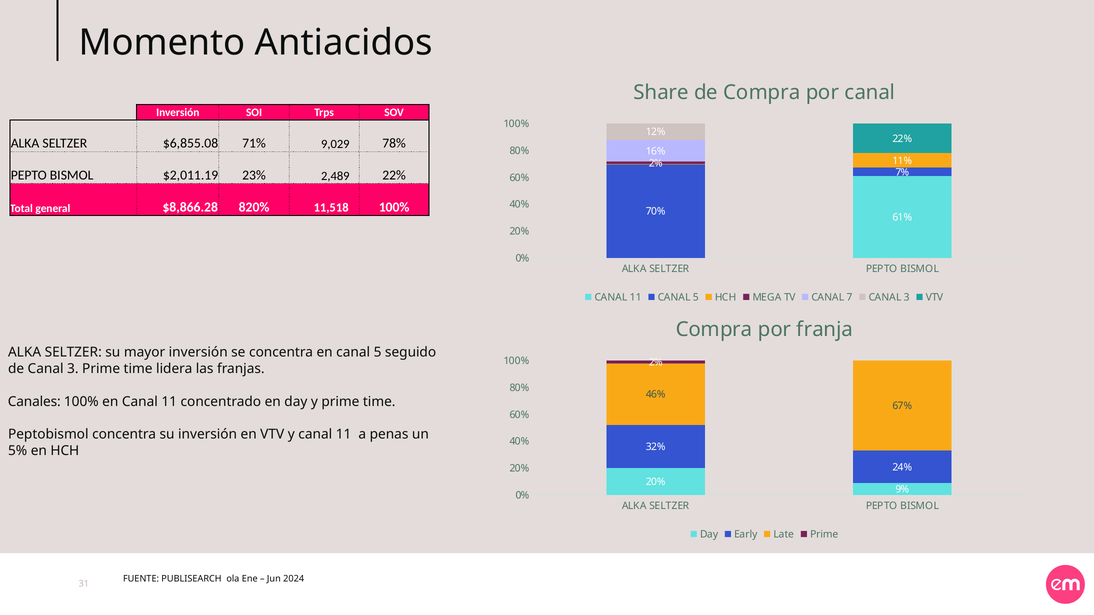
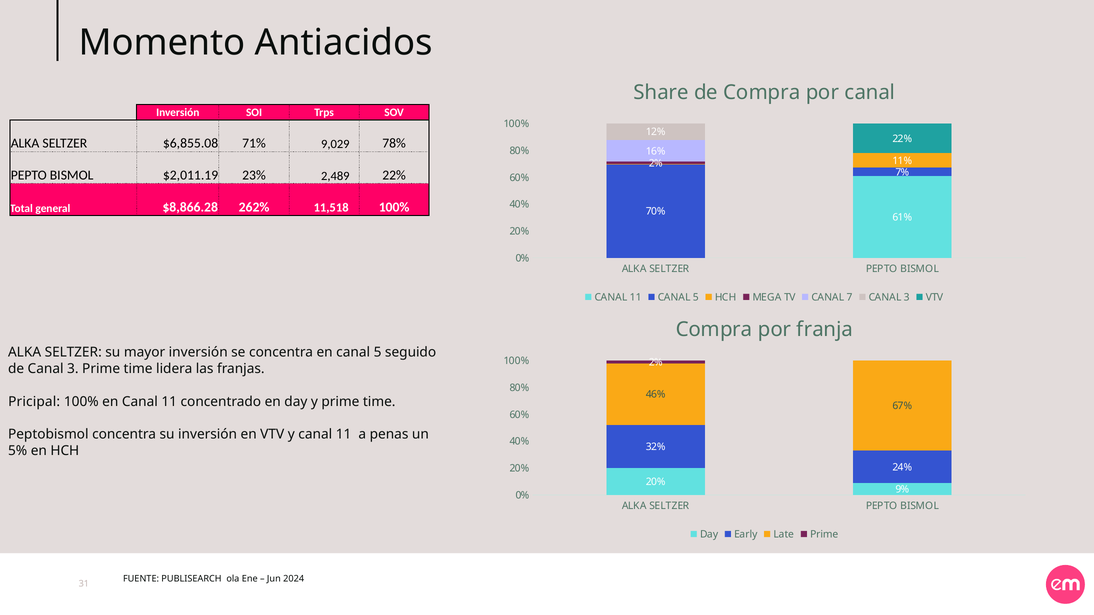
820%: 820% -> 262% (254, 207)
Canales: Canales -> Pricipal (34, 402)
